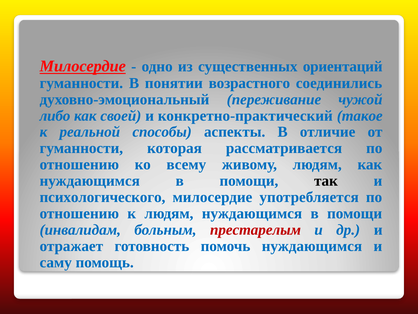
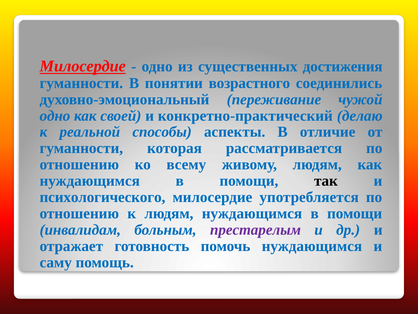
ориентаций: ориентаций -> достижения (343, 67)
либо: либо -> одно (55, 115)
такое: такое -> делаю (360, 115)
престарелым colour: red -> purple (255, 230)
